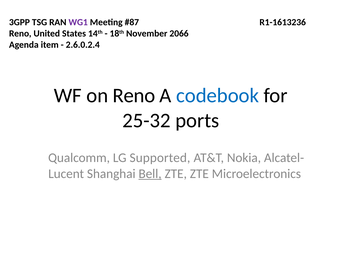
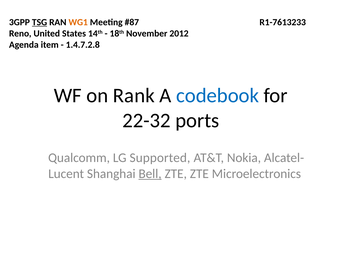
TSG underline: none -> present (40, 22)
WG1 colour: purple -> orange (78, 22)
R1-1613236: R1-1613236 -> R1-7613233 (283, 22)
2066: 2066 -> 2012 (179, 33)
2.6.0.2.4: 2.6.0.2.4 -> 1.4.7.2.8 (83, 45)
on Reno: Reno -> Rank (134, 95)
25-32: 25-32 -> 22-32 (146, 120)
